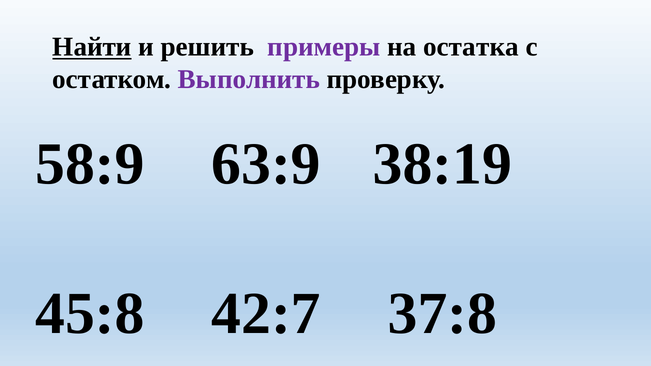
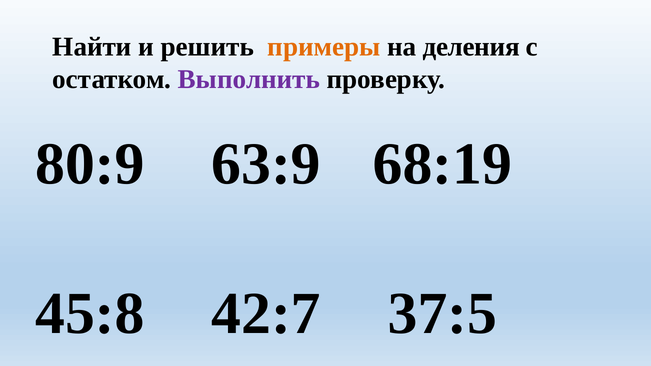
Найти underline: present -> none (92, 47)
примеры colour: purple -> orange (324, 47)
остатка: остатка -> деления (471, 47)
58:9: 58:9 -> 80:9 (90, 164)
38:19: 38:19 -> 68:19 (442, 164)
37:8: 37:8 -> 37:5 (442, 314)
